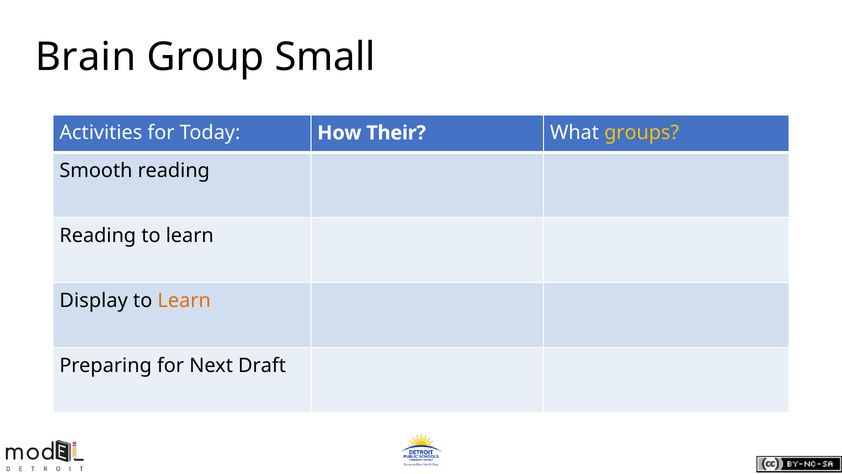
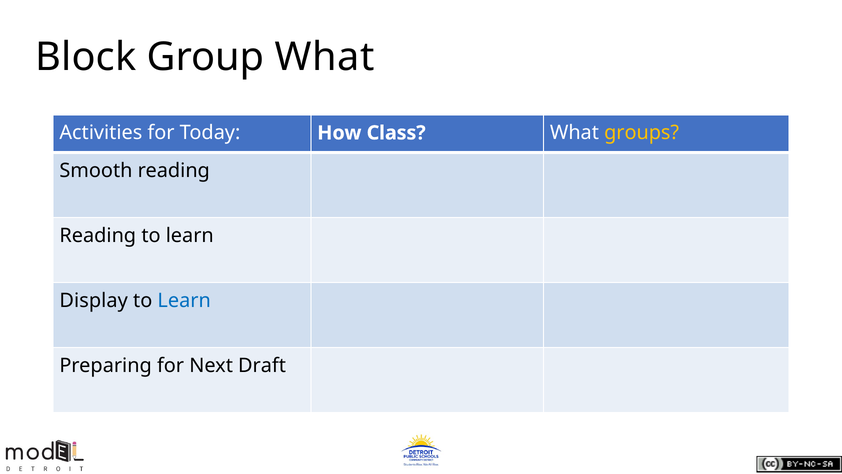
Brain: Brain -> Block (86, 57)
Group Small: Small -> What (325, 57)
Their: Their -> Class (396, 133)
Learn colour: orange -> blue (184, 300)
